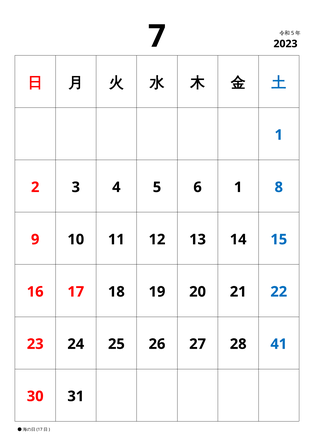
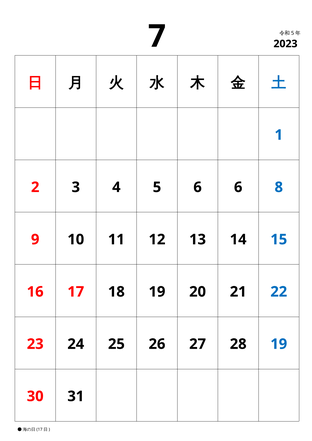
6 1: 1 -> 6 (238, 187)
28 41: 41 -> 19 (279, 344)
